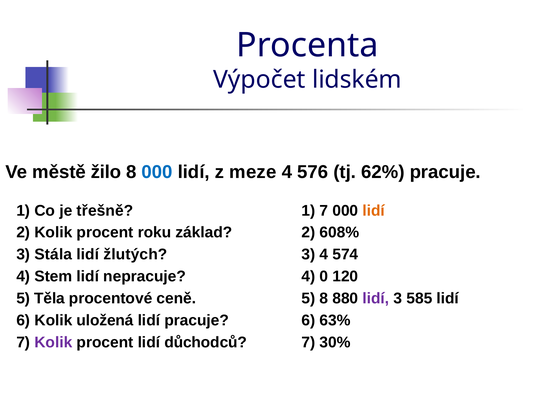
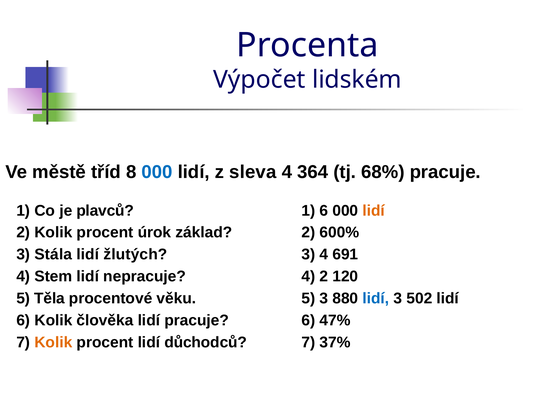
žilo: žilo -> tříd (106, 172)
meze: meze -> sleva (253, 172)
576: 576 -> 364 (313, 172)
62%: 62% -> 68% (383, 172)
třešně: třešně -> plavců (105, 210)
1 7: 7 -> 6 (324, 210)
roku: roku -> úrok (154, 232)
608%: 608% -> 600% (339, 232)
574: 574 -> 691 (345, 254)
4 0: 0 -> 2 (324, 276)
ceně: ceně -> věku (176, 298)
5 8: 8 -> 3 (324, 298)
lidí colour: purple -> blue (376, 298)
585: 585 -> 502 (419, 298)
uložená: uložená -> člověka (105, 320)
63%: 63% -> 47% (335, 320)
Kolik colour: purple -> orange (53, 342)
30%: 30% -> 37% (335, 342)
